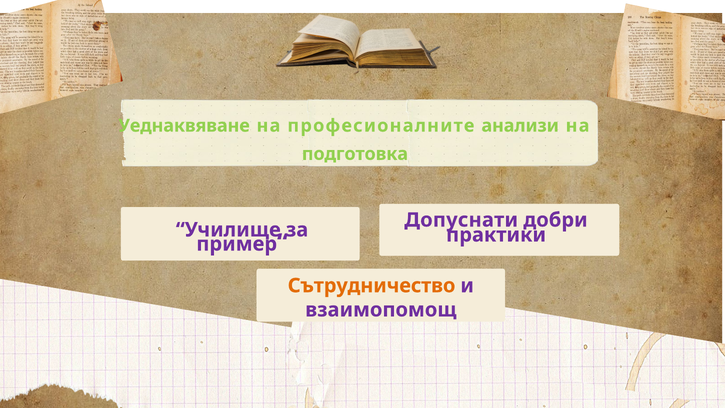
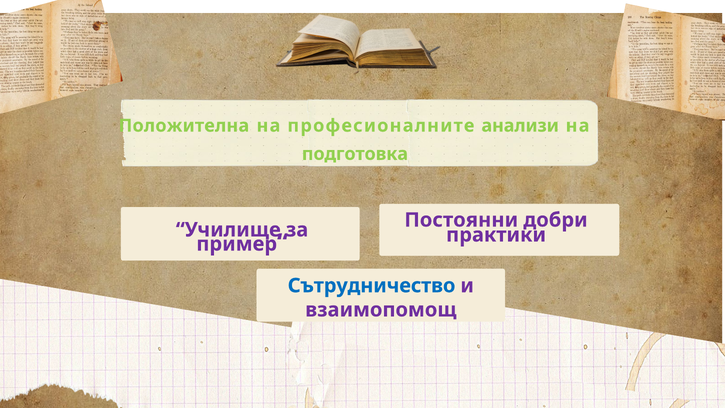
Уеднаквяване: Уеднаквяване -> Положителна (184, 126)
Допуснати: Допуснати -> Постоянни (461, 220)
Сътрудничество colour: orange -> blue (372, 286)
